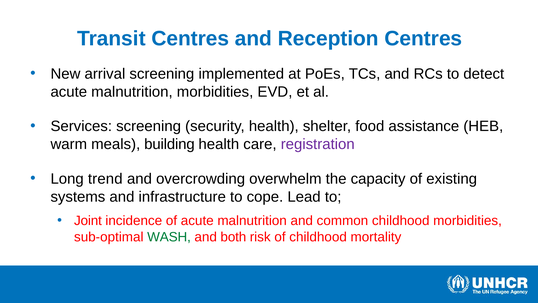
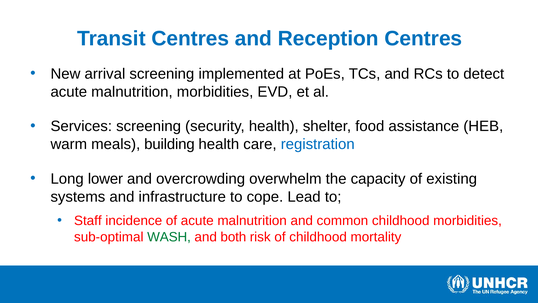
registration colour: purple -> blue (318, 144)
trend: trend -> lower (105, 179)
Joint: Joint -> Staff (88, 221)
